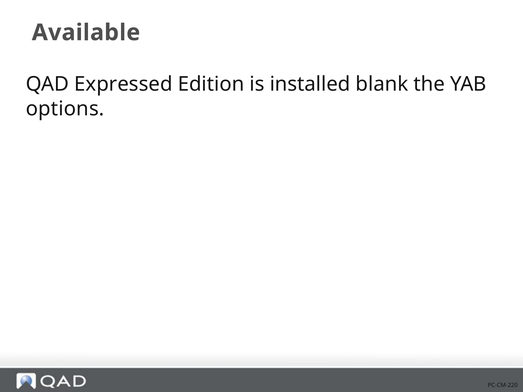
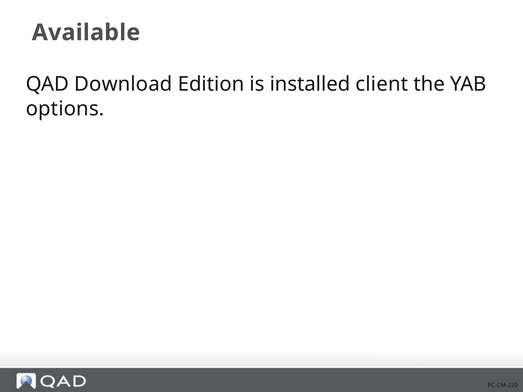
Expressed: Expressed -> Download (123, 84)
blank: blank -> client (382, 84)
